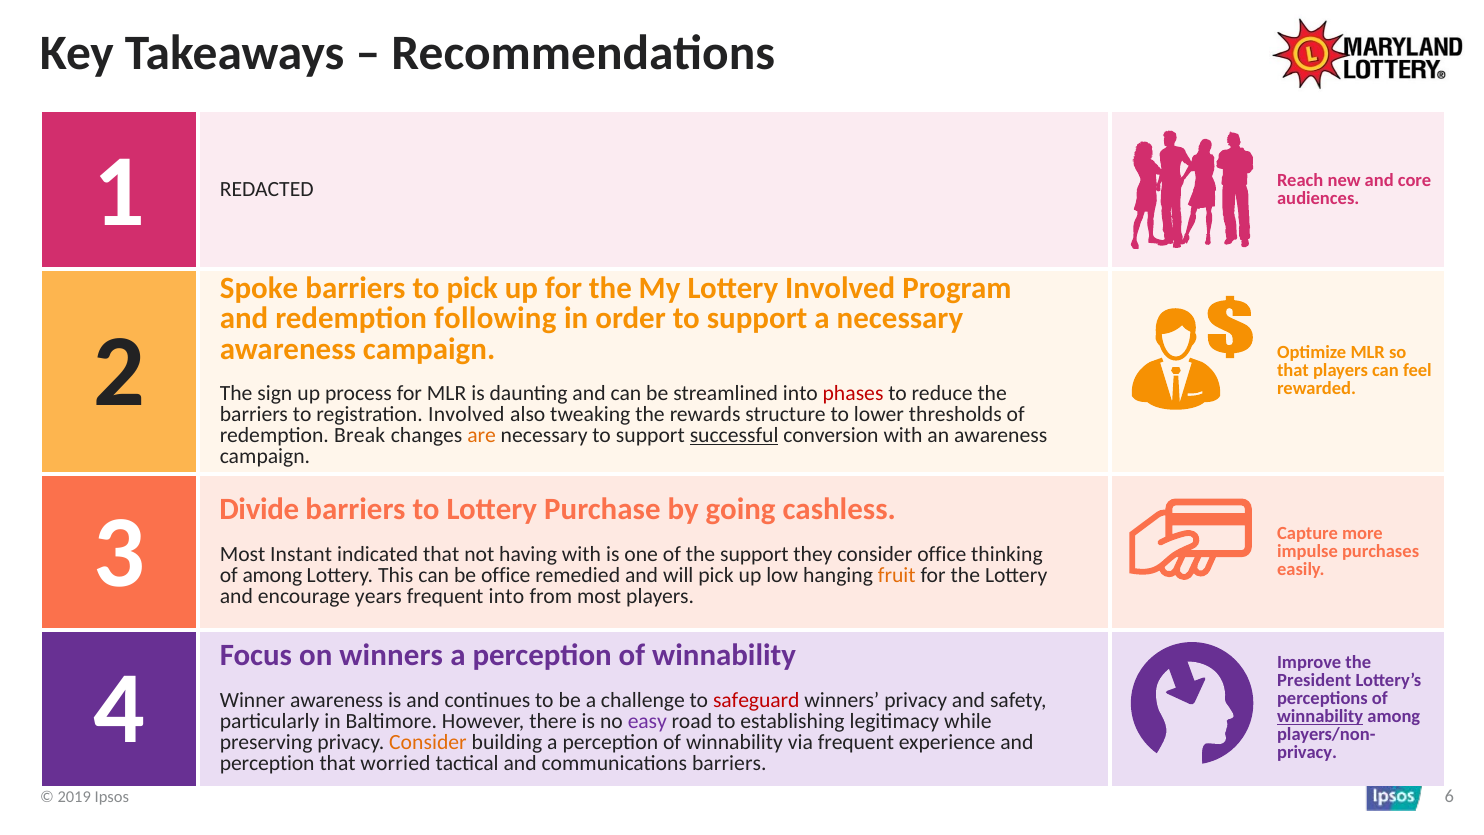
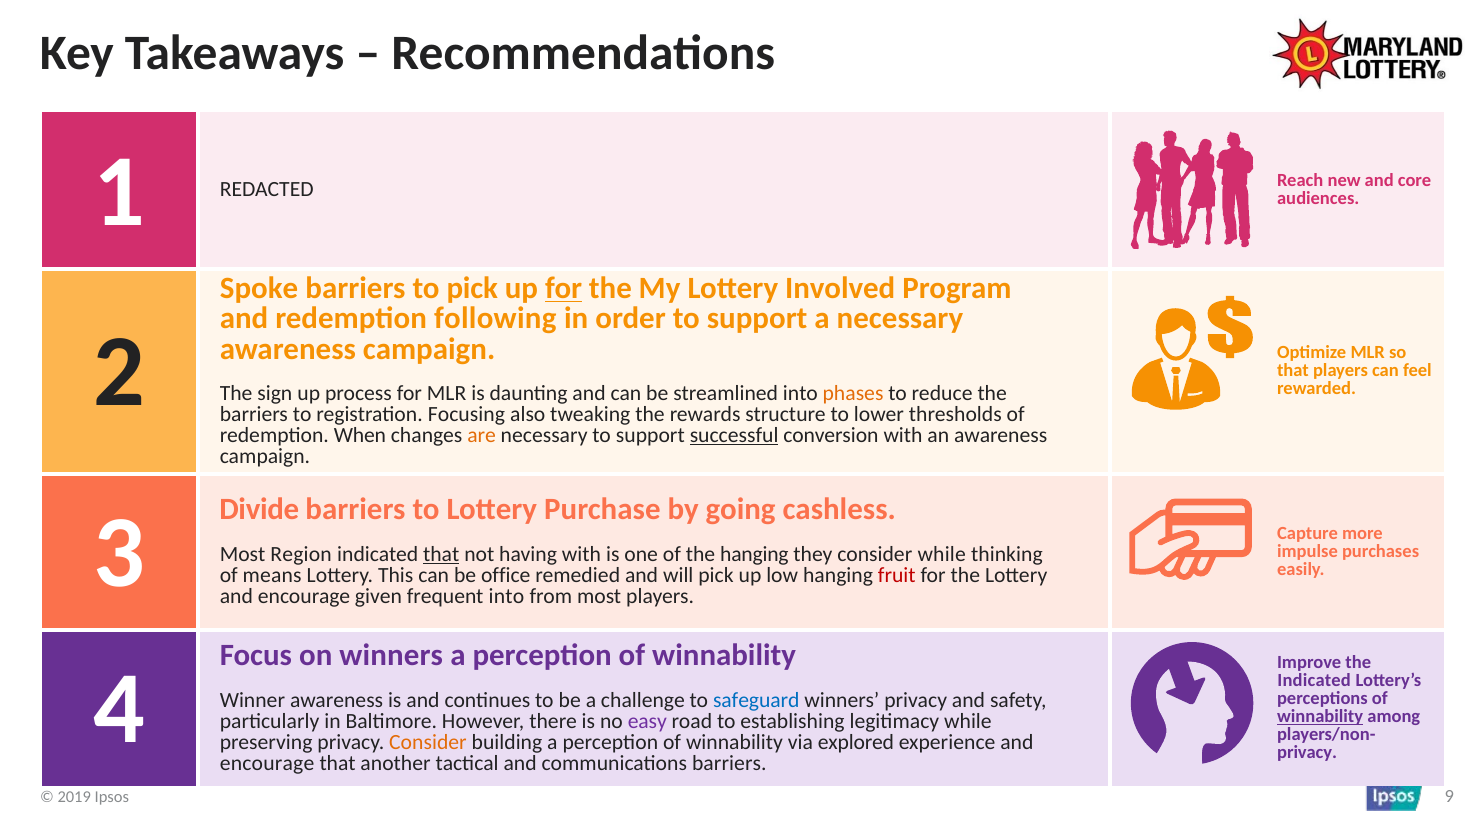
for underline: none -> present (564, 288)
phases colour: red -> orange (853, 393)
registration Involved: Involved -> Focusing (466, 414)
Break: Break -> When (360, 435)
Instant: Instant -> Region (301, 554)
that underline: none -> present (441, 554)
the support: support -> hanging (754, 554)
consider office: office -> while (942, 554)
of among: among -> means (272, 575)
fruit colour: orange -> red (897, 575)
years: years -> given (378, 596)
President: President -> Indicated (1314, 680)
safeguard colour: red -> blue (756, 700)
via frequent: frequent -> explored (856, 742)
perception: perception -> encourage (267, 763)
worried: worried -> another (396, 763)
6: 6 -> 9 (1449, 796)
